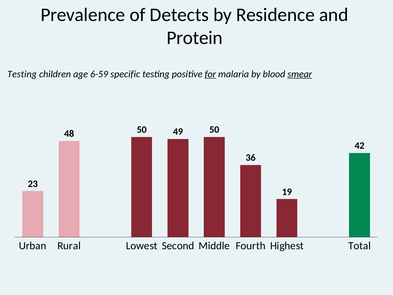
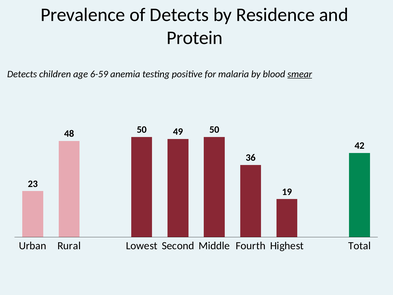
Testing: Testing -> Detects (22, 74)
specific: specific -> anemia (125, 74)
for underline: present -> none (210, 74)
